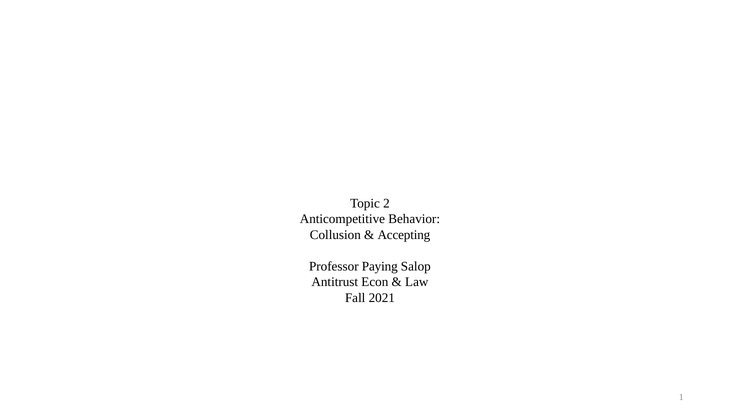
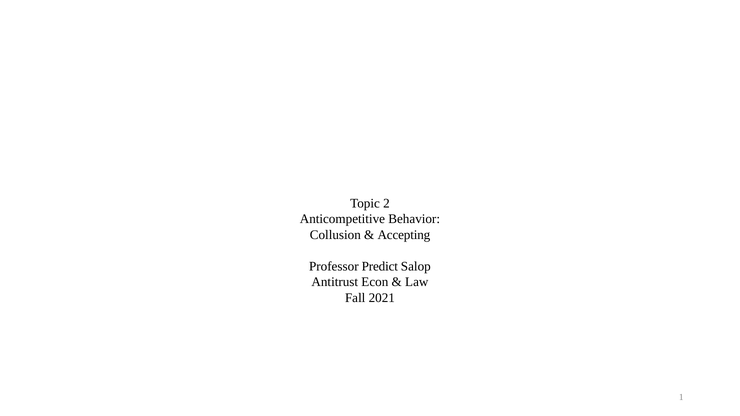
Paying: Paying -> Predict (380, 266)
